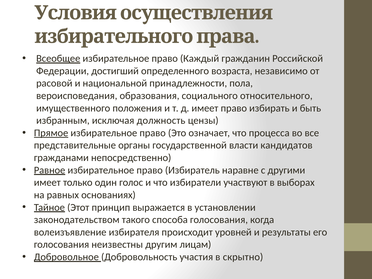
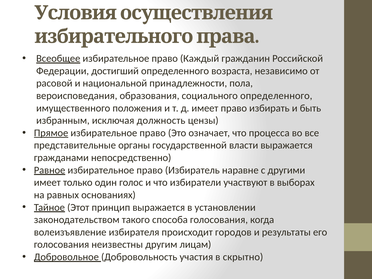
социального относительного: относительного -> определенного (276, 96)
власти кандидатов: кандидатов -> выражается (287, 145)
уровней: уровней -> городов (233, 232)
